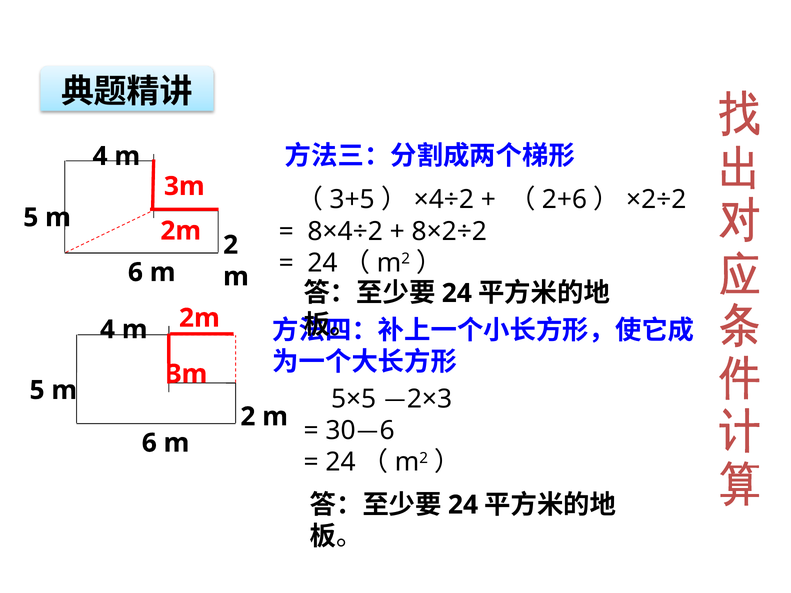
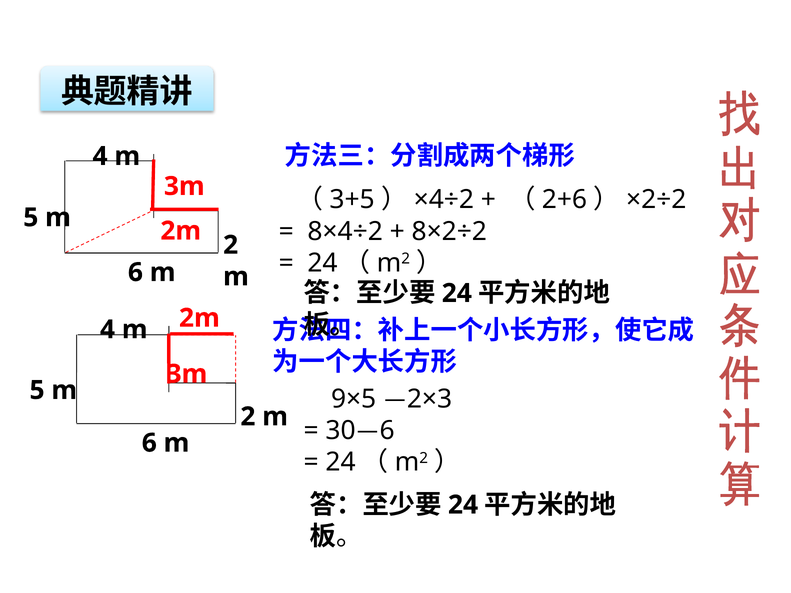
5×5: 5×5 -> 9×5 (354, 399)
